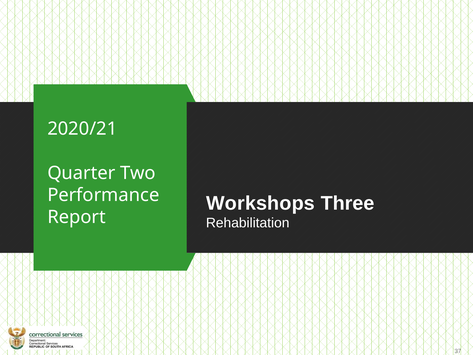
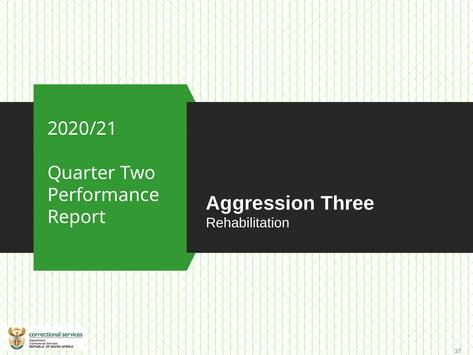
Workshops: Workshops -> Aggression (261, 203)
